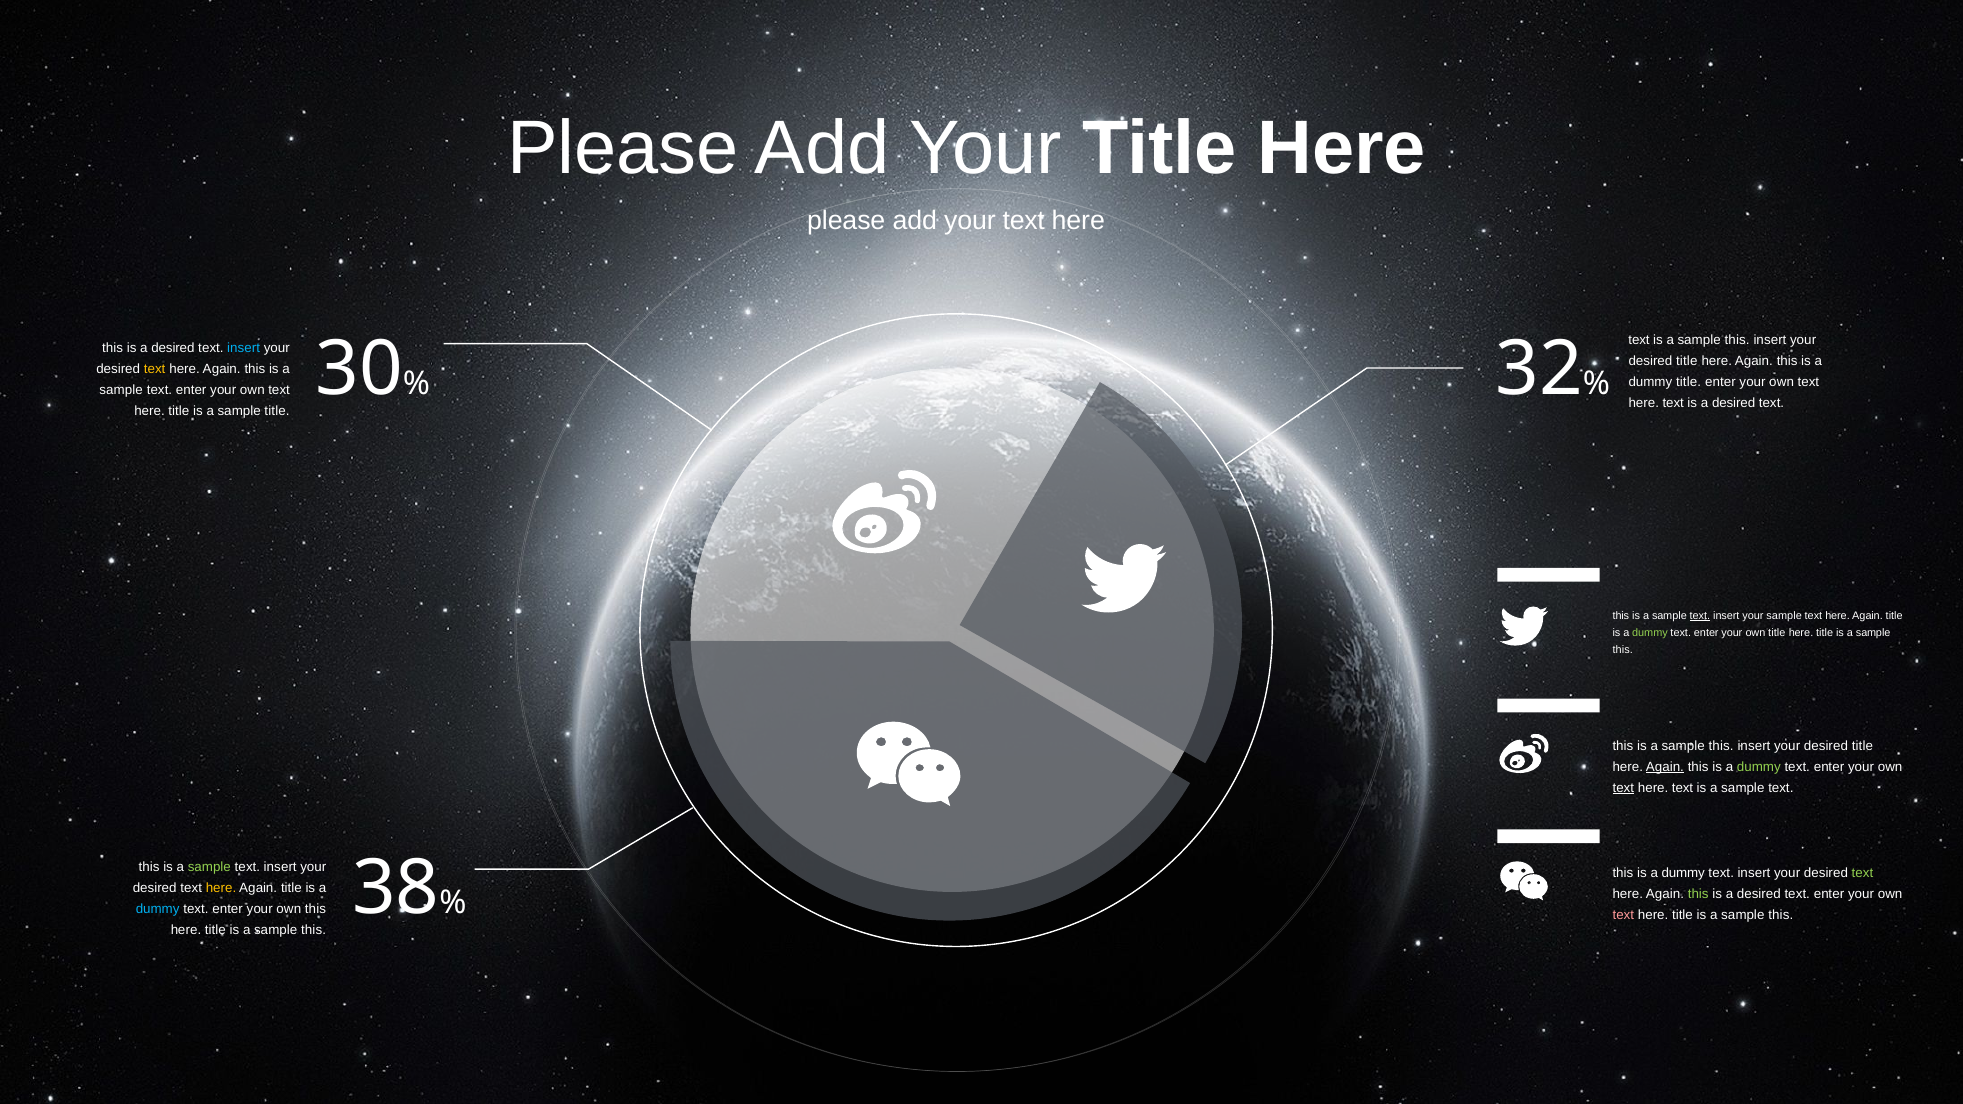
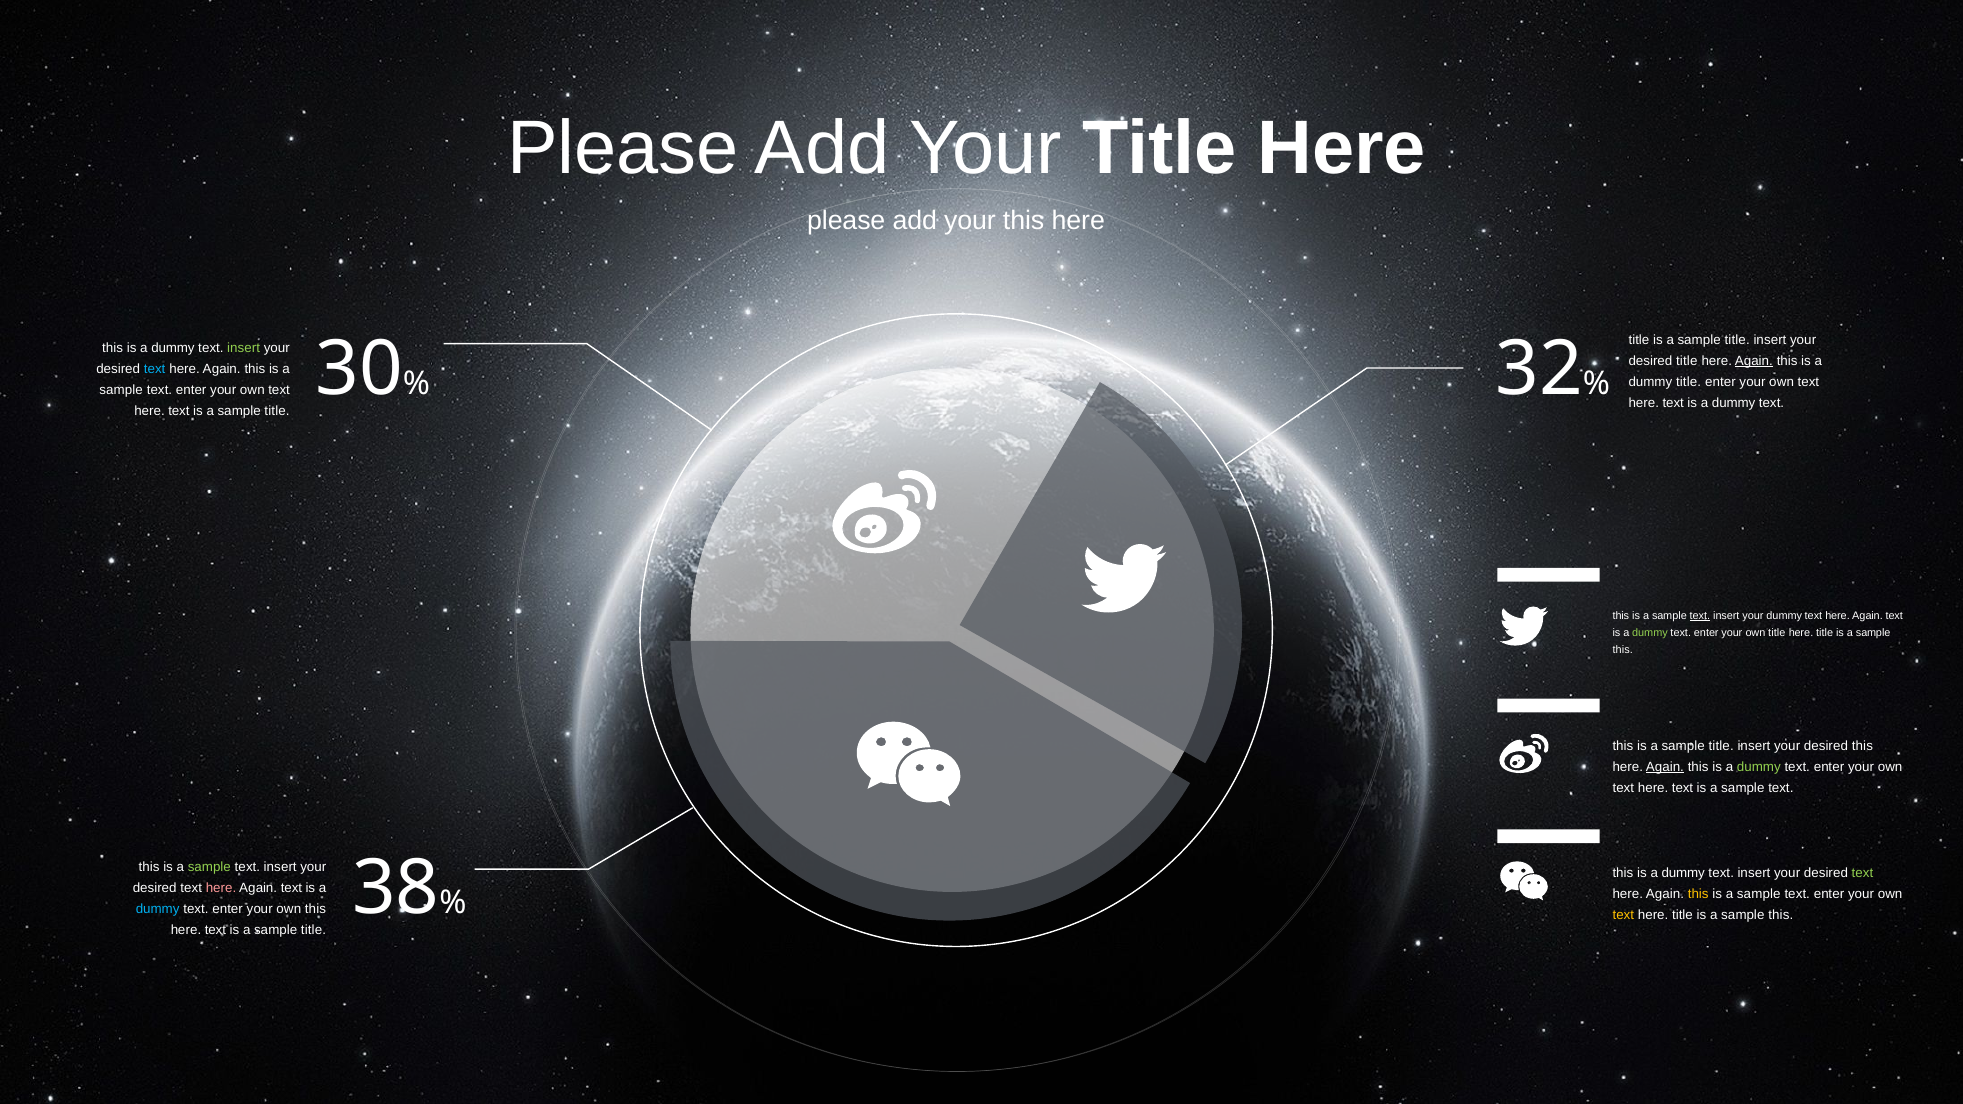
your text: text -> this (1024, 221)
text: text -> title (1639, 340)
this: this -> title (1737, 340)
desired: desired -> dummy (173, 348)
insert colour: light blue -> light green (244, 348)
Again underline: none -> present (1754, 361)
text colour: yellow -> light blue (155, 369)
desired: desired -> dummy (1734, 403)
title: title -> text (179, 411)
your sample: sample -> dummy (1784, 616)
title: title -> text (1894, 616)
this: this -> title (1721, 746)
title: title -> this (1862, 746)
text underline: present -> none (1623, 788)
here colour: yellow -> pink (221, 888)
title: title -> text (291, 888)
this colour: light green -> yellow (1698, 894)
desired: desired -> sample (1759, 894)
text colour: pink -> yellow (1623, 915)
title: title -> text (215, 930)
this: this -> title (314, 930)
